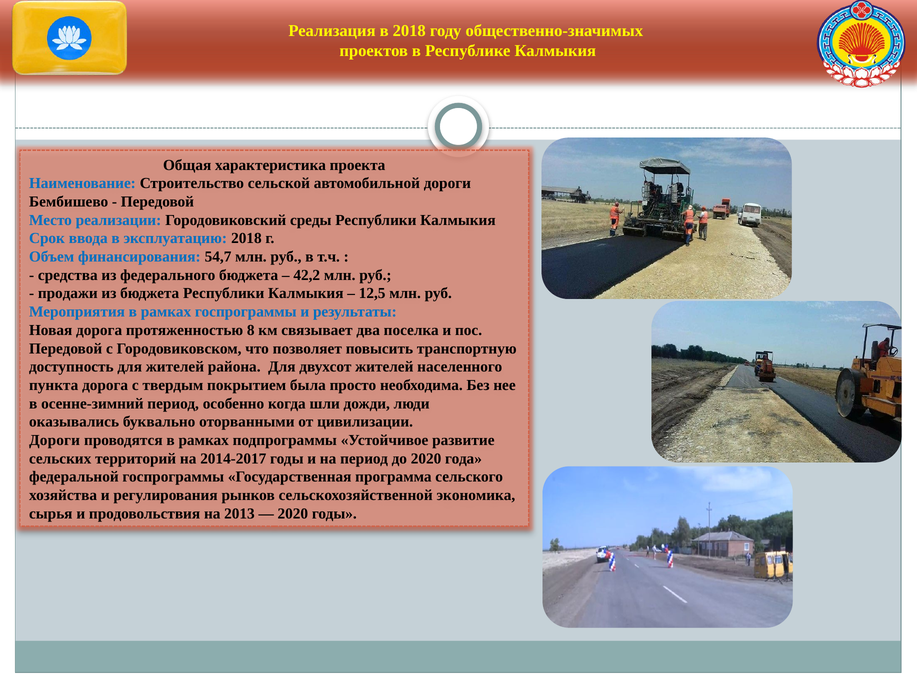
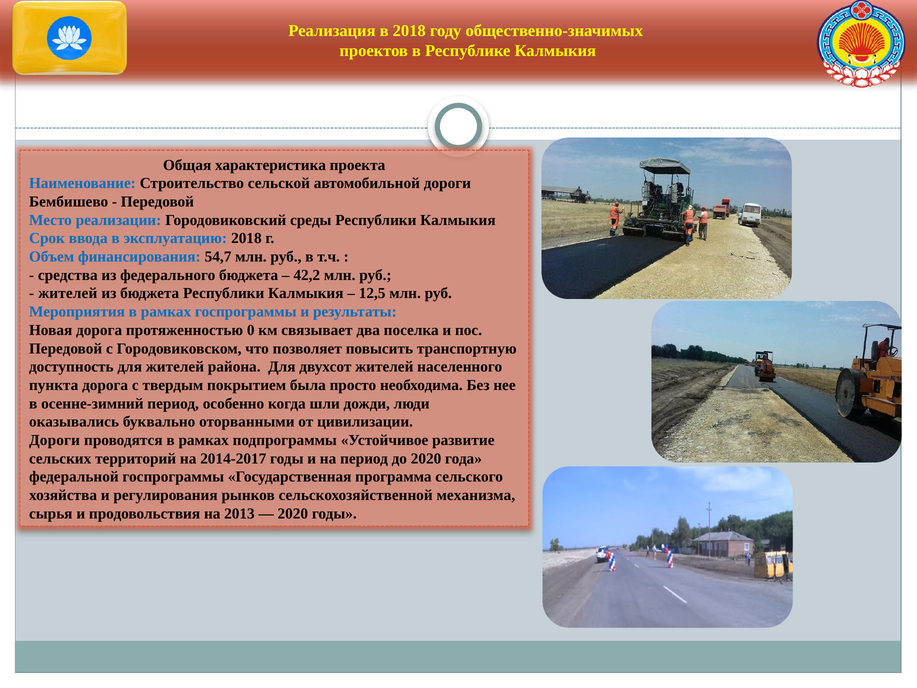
продажи: продажи -> жителей (68, 293)
8: 8 -> 0 (251, 330)
экономика: экономика -> механизма (476, 495)
